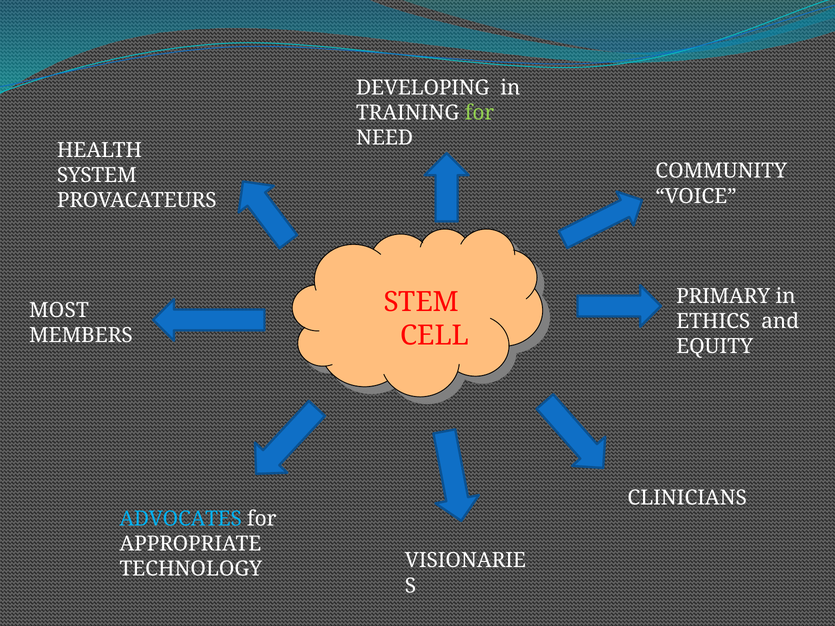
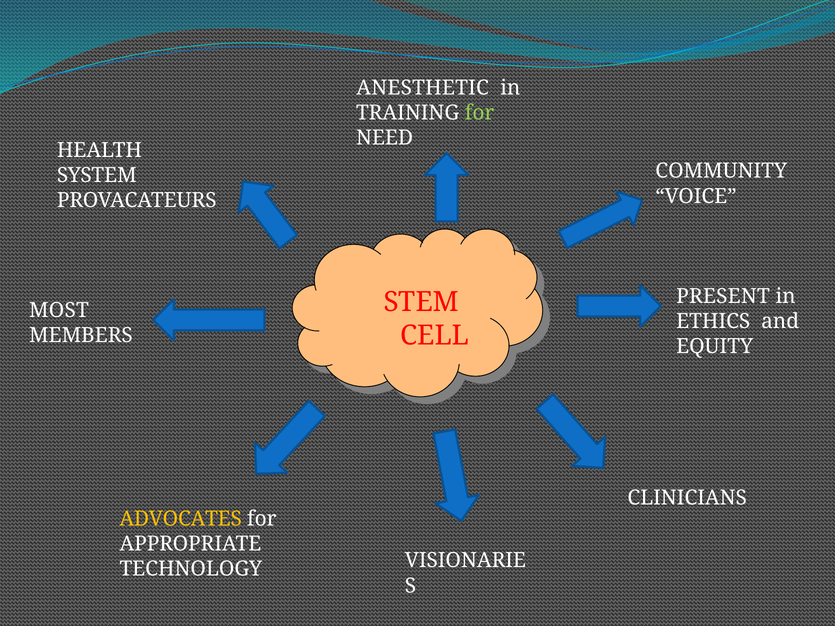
DEVELOPING: DEVELOPING -> ANESTHETIC (423, 88)
PRIMARY: PRIMARY -> PRESENT (723, 296)
ADVOCATES colour: light blue -> yellow (181, 519)
